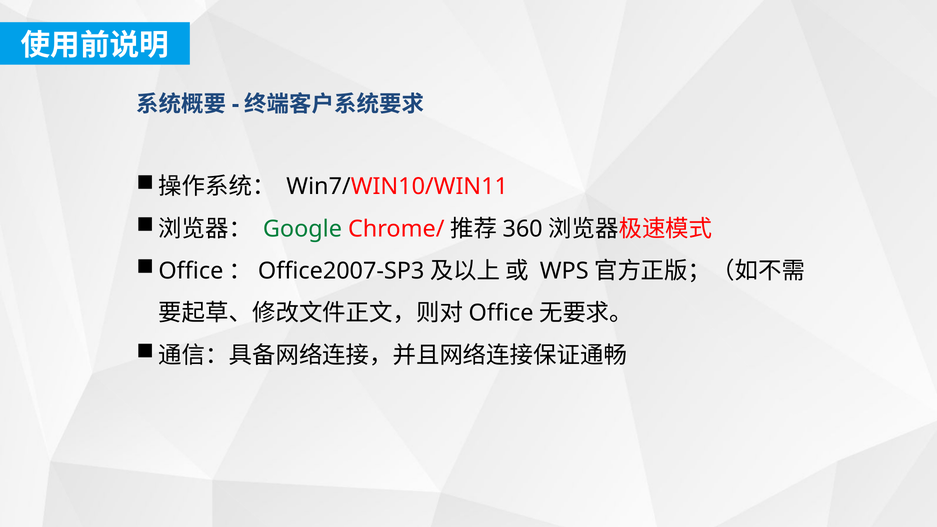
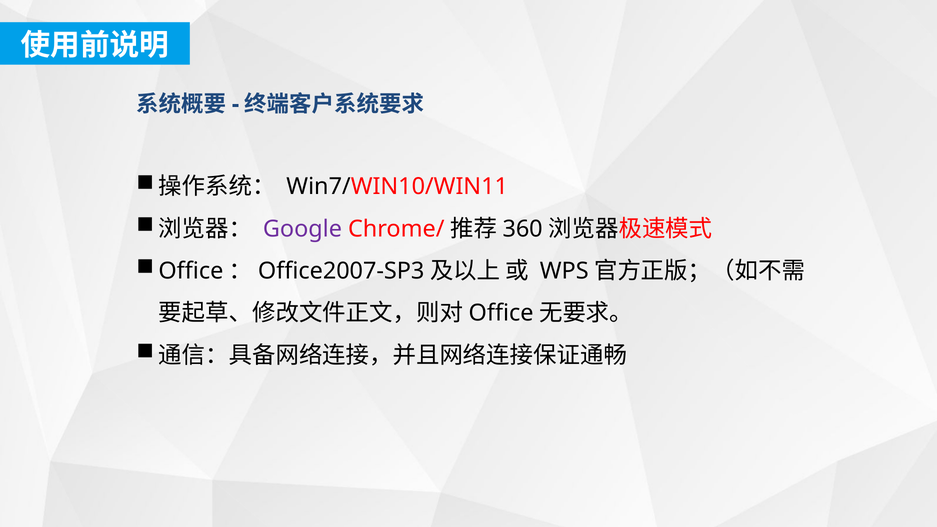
Google colour: green -> purple (302, 229)
